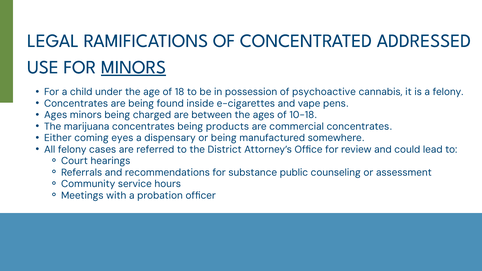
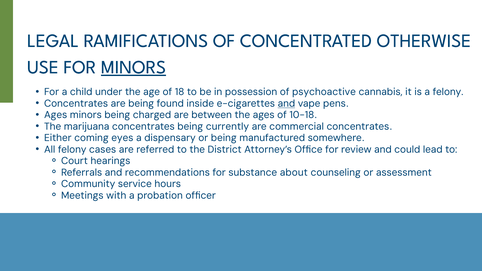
ADDRESSED: ADDRESSED -> OTHERWISE (424, 41)
and underline: none -> present (286, 104)
products: products -> currently (227, 127)
public: public -> about (294, 173)
